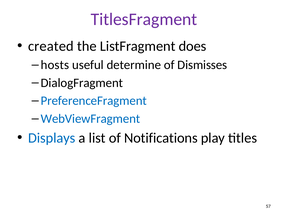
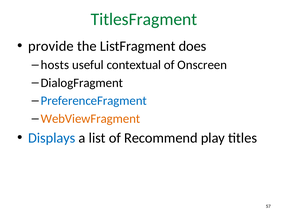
TitlesFragment colour: purple -> green (144, 19)
created: created -> provide (51, 46)
determine: determine -> contextual (134, 65)
Dismisses: Dismisses -> Onscreen (202, 65)
WebViewFragment colour: blue -> orange (90, 119)
Notifications: Notifications -> Recommend (161, 138)
